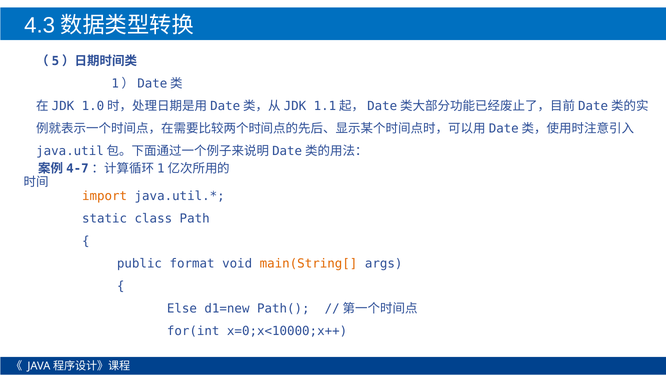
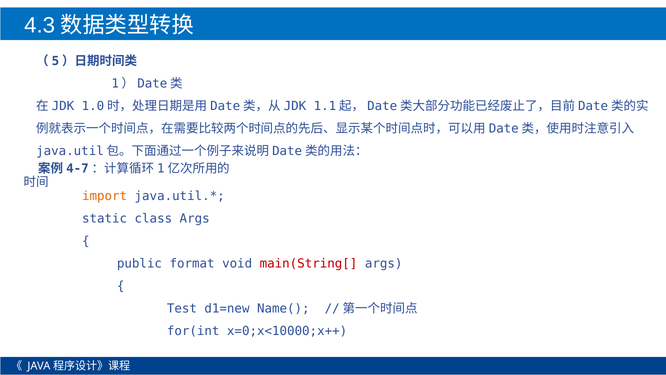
class Path: Path -> Args (195, 218)
main(String[ colour: orange -> red (309, 263)
Else: Else -> Test (182, 308)
Path(: Path( -> Name( (283, 308)
